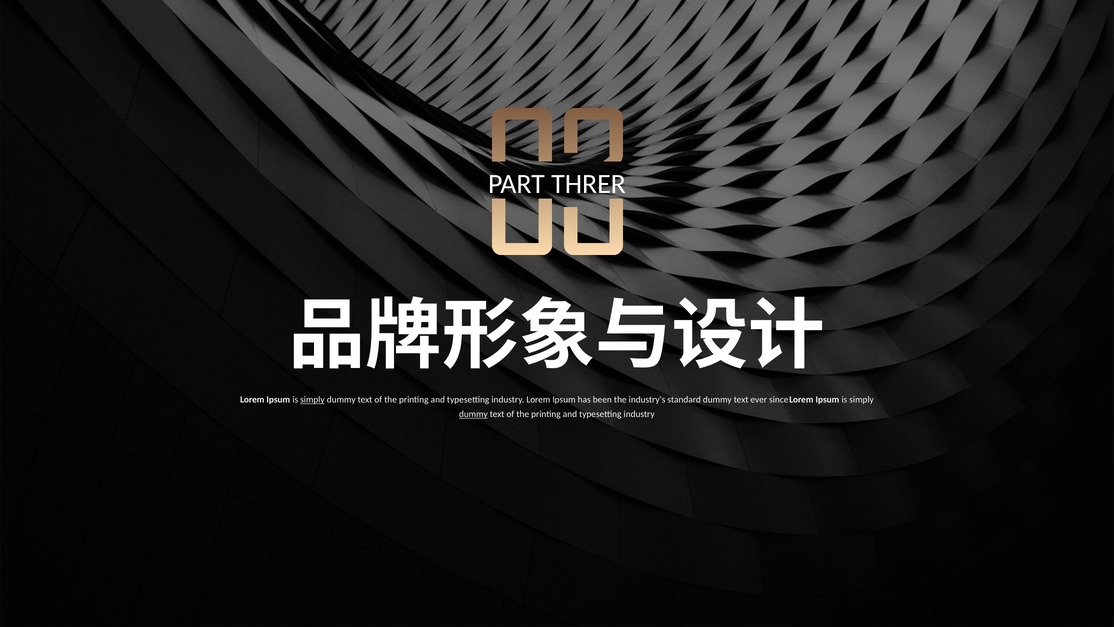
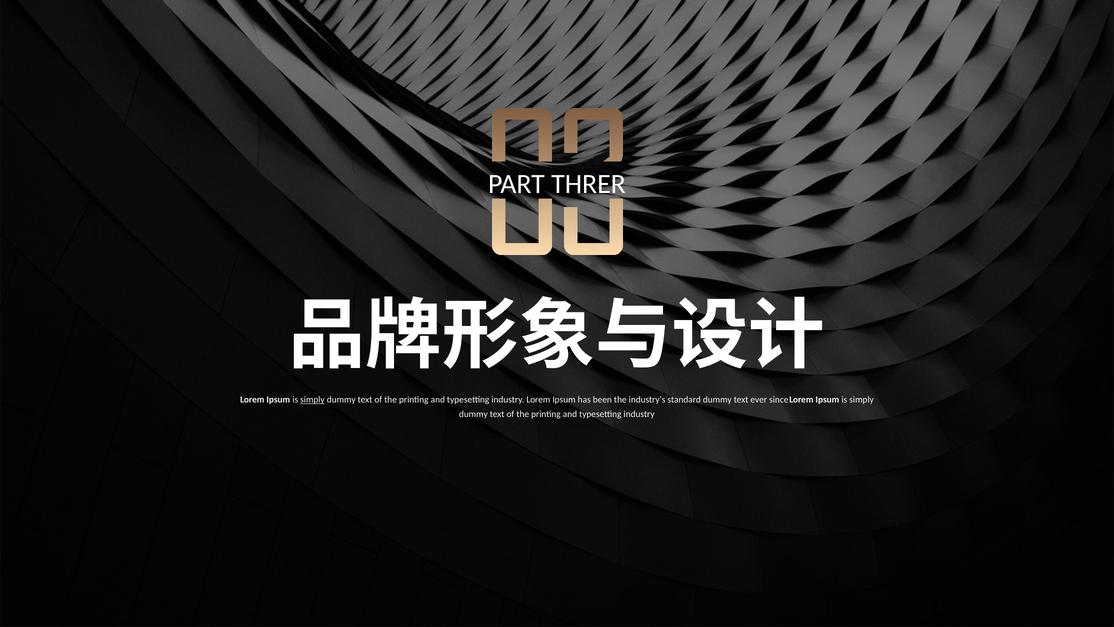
dummy underline: present -> none (473, 414)
